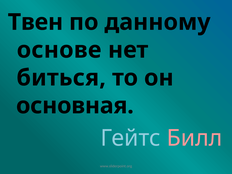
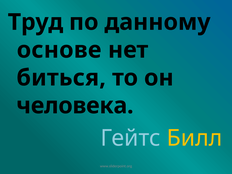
Твен: Твен -> Труд (35, 22)
основная: основная -> человека (75, 106)
Билл colour: pink -> yellow (194, 138)
